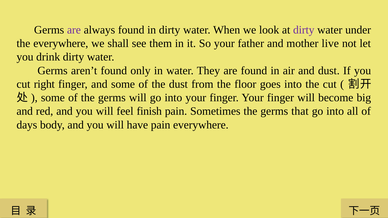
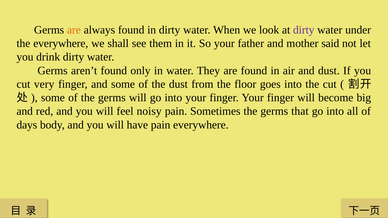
are colour: purple -> orange (74, 30)
live: live -> said (330, 43)
right: right -> very (44, 84)
finish: finish -> noisy (149, 111)
